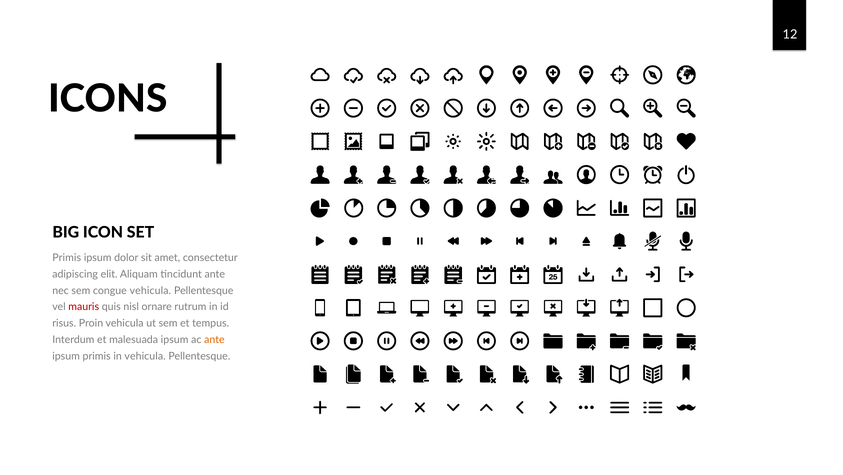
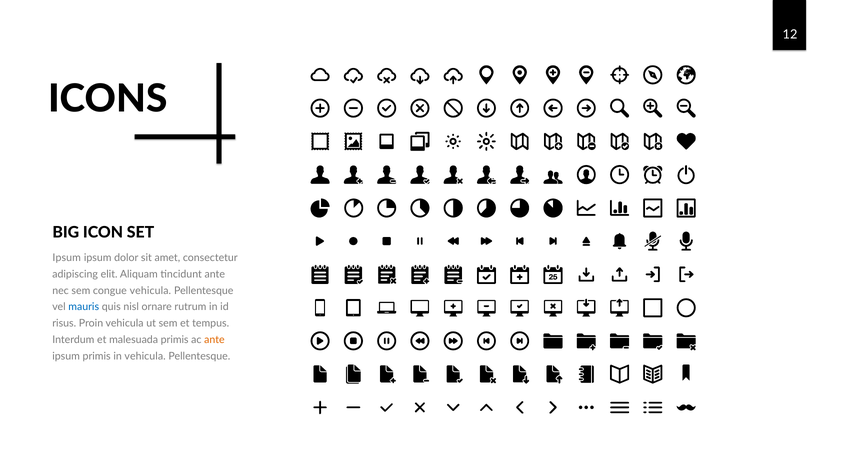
Primis: Primis -> Ipsum (67, 258)
mauris colour: red -> blue (84, 307)
malesuada ipsum: ipsum -> primis (175, 340)
